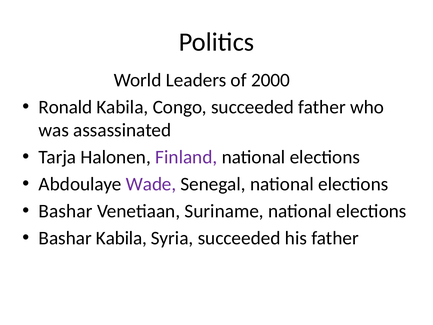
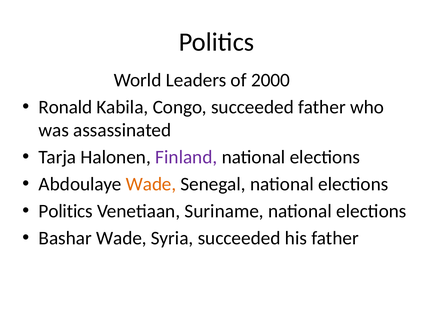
Wade colour: purple -> orange (151, 184)
Bashar: Bashar -> Politics (66, 211)
Bashar Kabila: Kabila -> Wade (121, 238)
